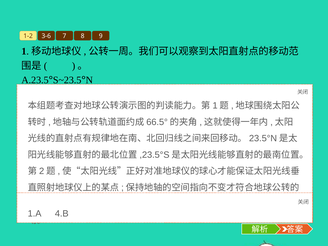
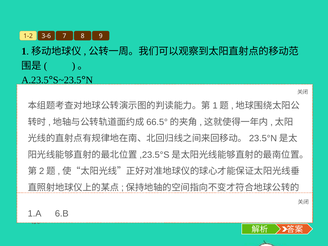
4.B: 4.B -> 6.B (62, 214)
